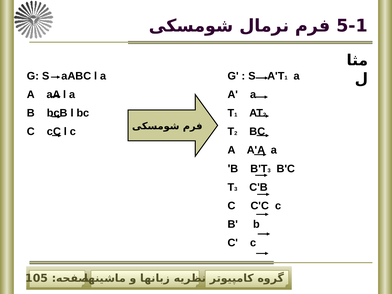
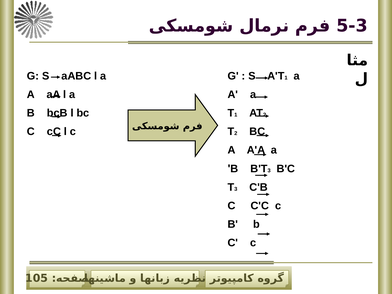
5-1: 5-1 -> 5-3 (352, 26)
